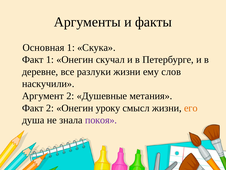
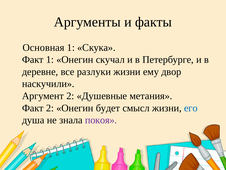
слов: слов -> двор (171, 72)
уроку: уроку -> будет (108, 108)
его colour: orange -> blue (191, 108)
